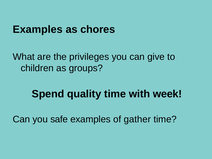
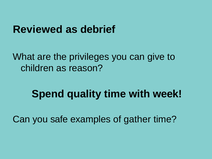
Examples: Examples -> Reviewed (38, 29)
chores: chores -> debrief (98, 29)
groups: groups -> reason (86, 68)
